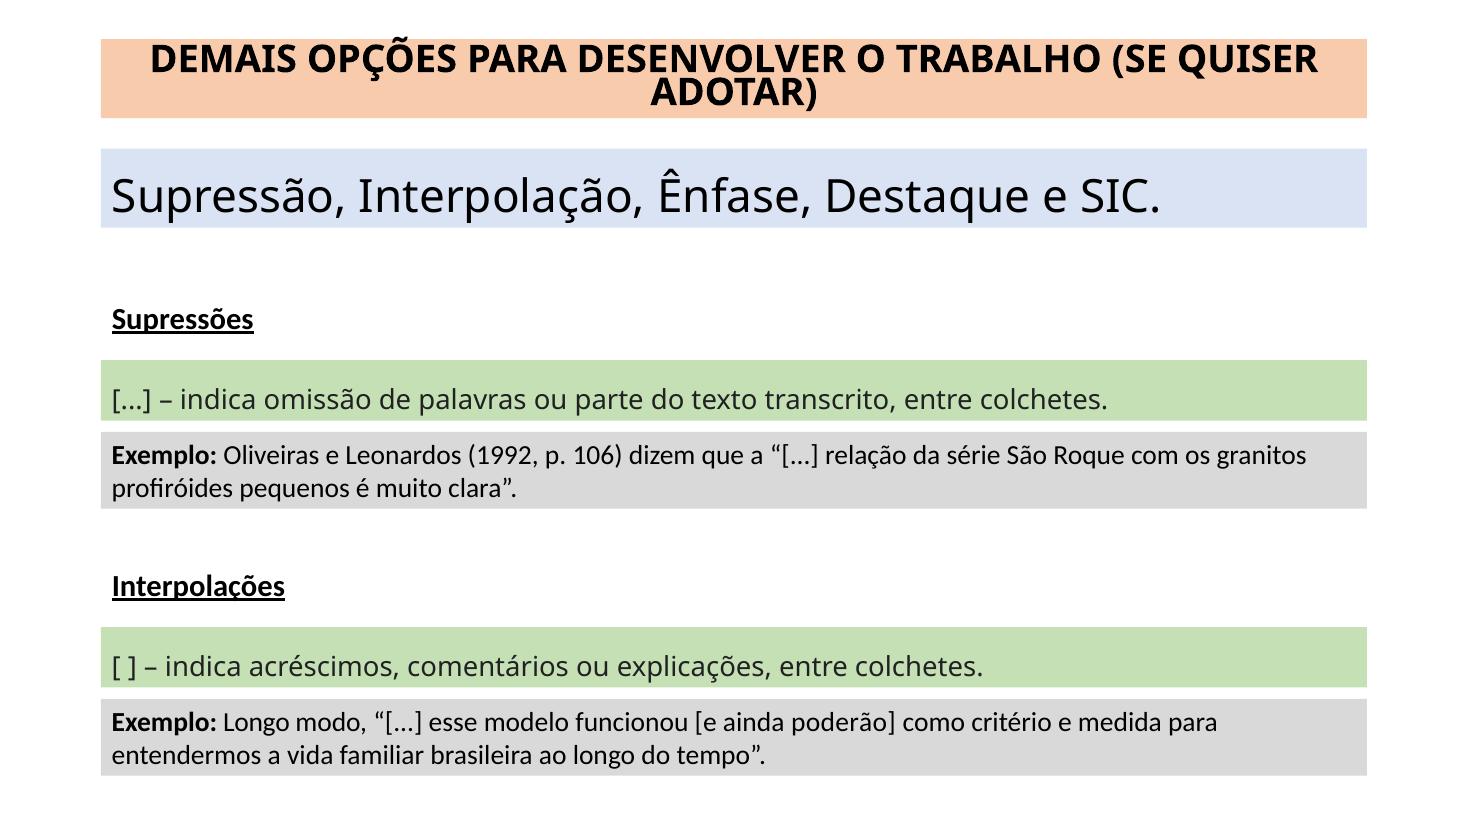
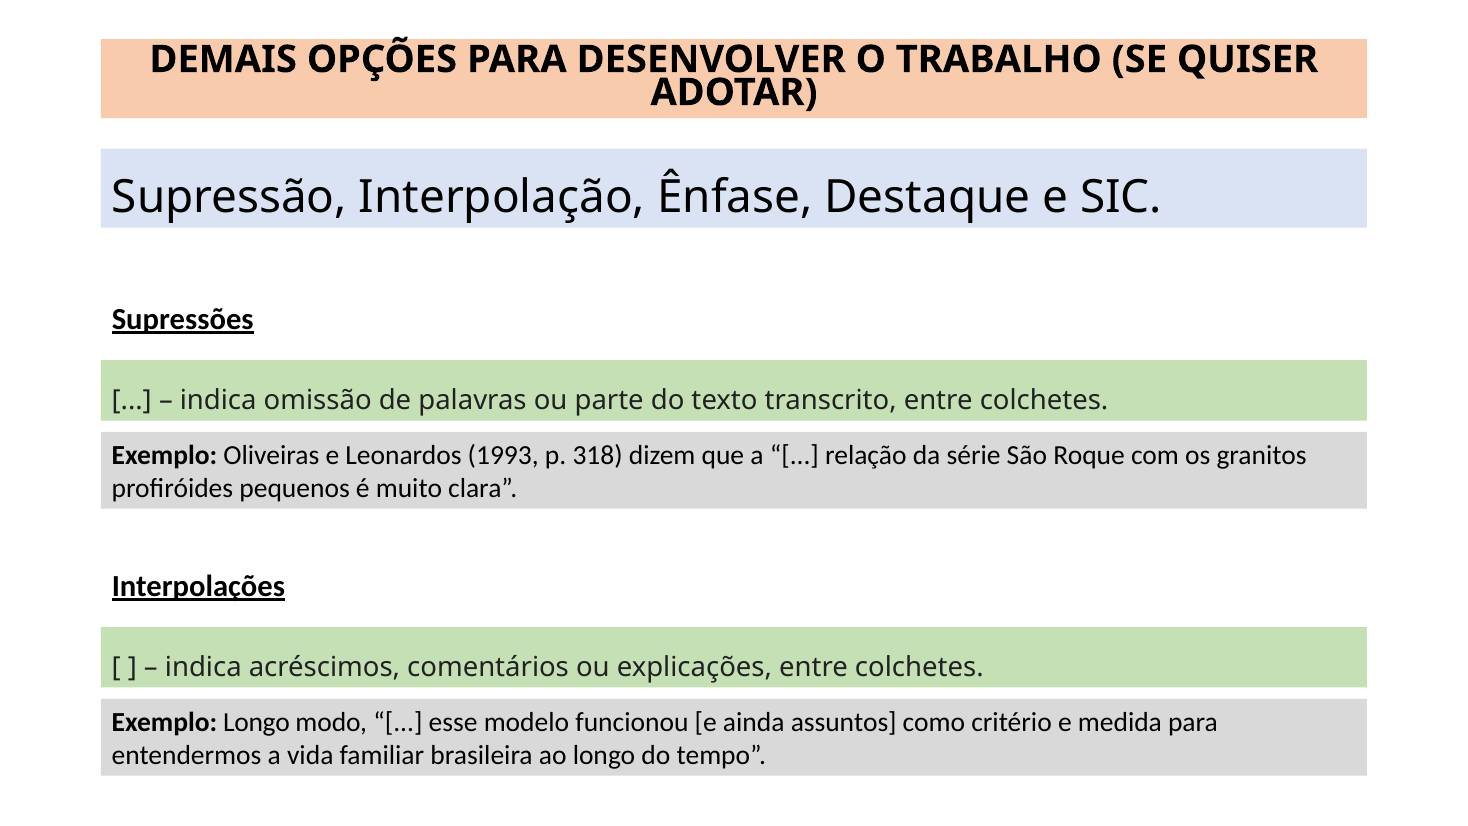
1992: 1992 -> 1993 (503, 456)
106: 106 -> 318 (598, 456)
poderão: poderão -> assuntos (844, 722)
